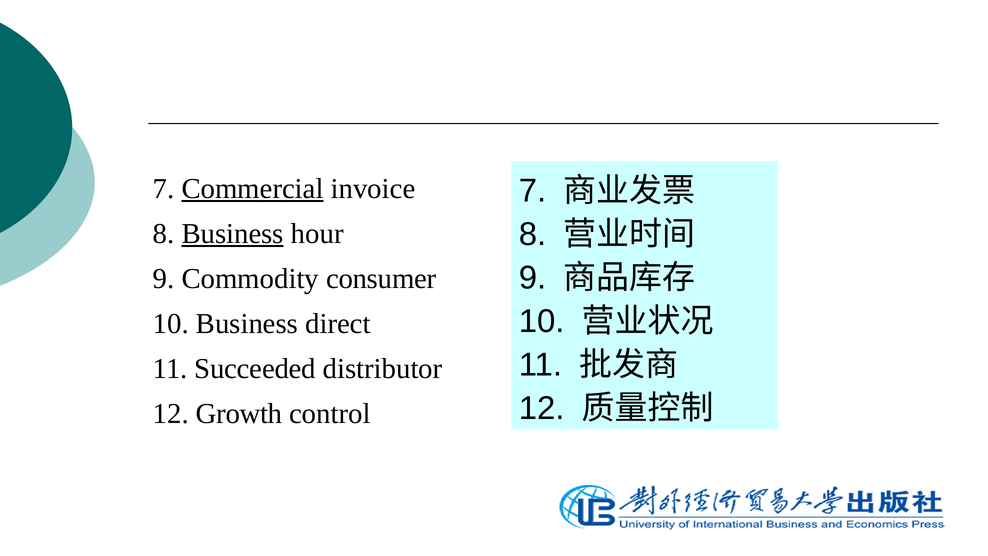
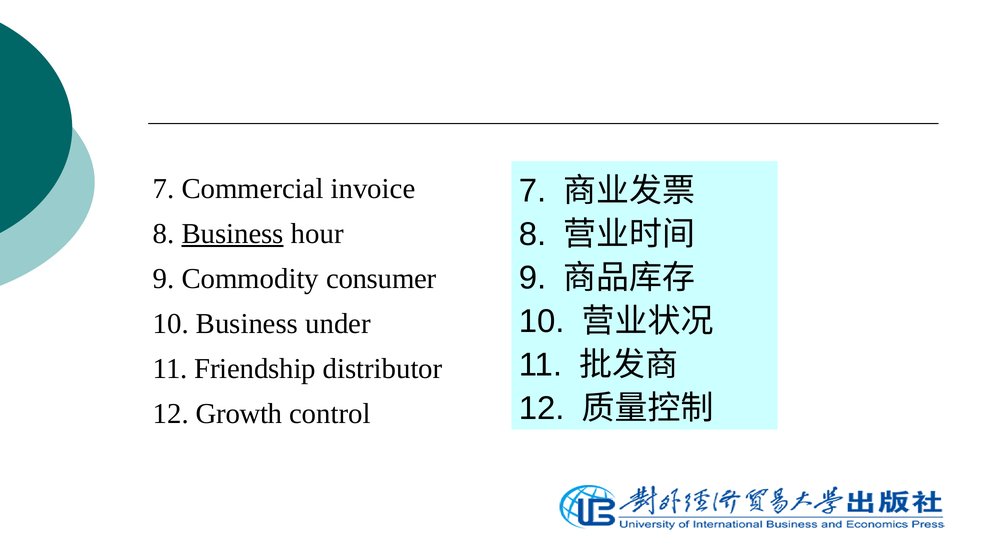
Commercial underline: present -> none (253, 189)
direct: direct -> under (338, 323)
Succeeded: Succeeded -> Friendship (255, 368)
